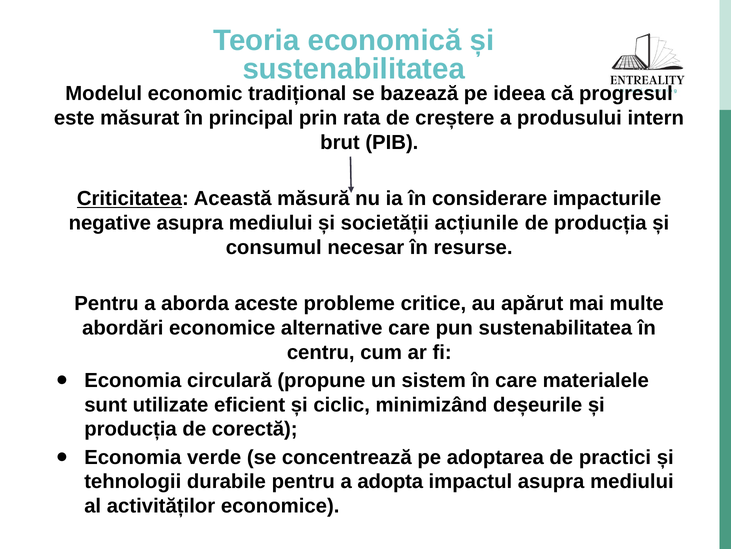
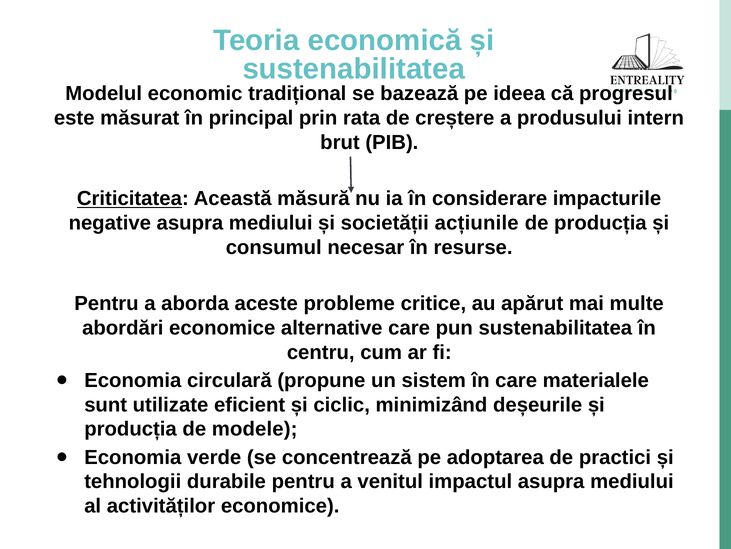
corectă: corectă -> modele (255, 429)
adopta: adopta -> venitul (390, 481)
